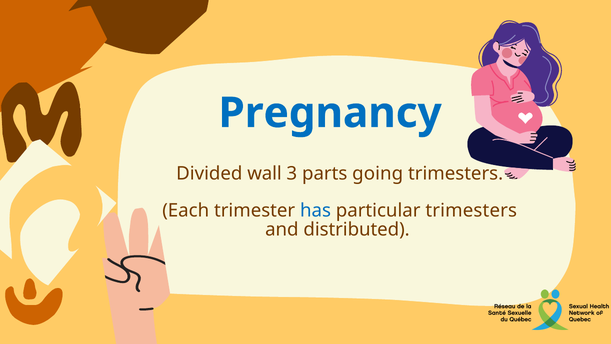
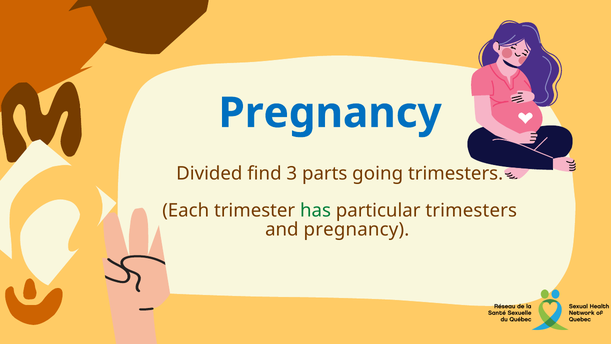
wall: wall -> find (264, 173)
has colour: blue -> green (316, 211)
and distributed: distributed -> pregnancy (356, 229)
